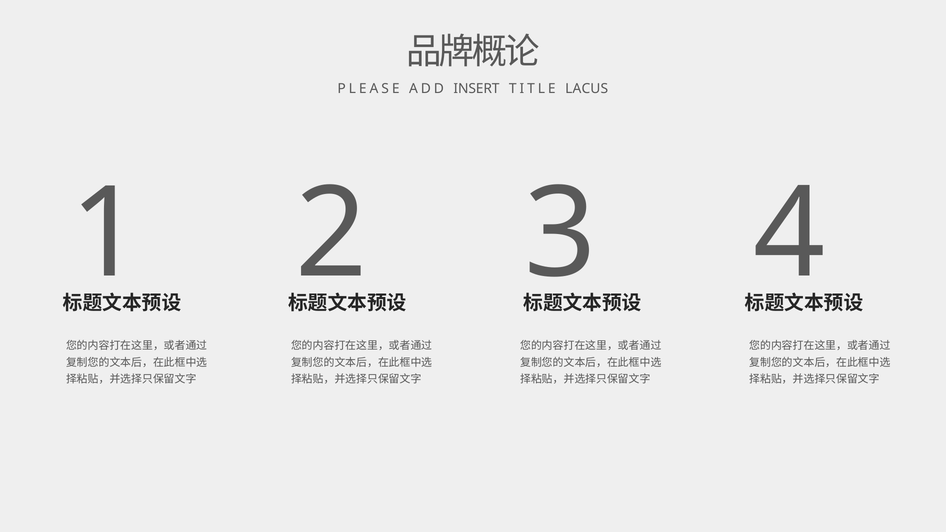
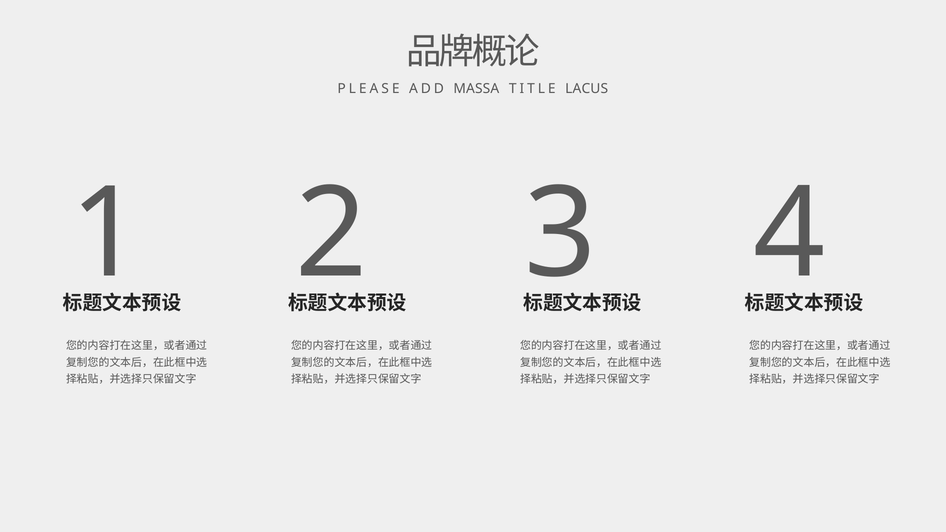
INSERT: INSERT -> MASSA (476, 89)
